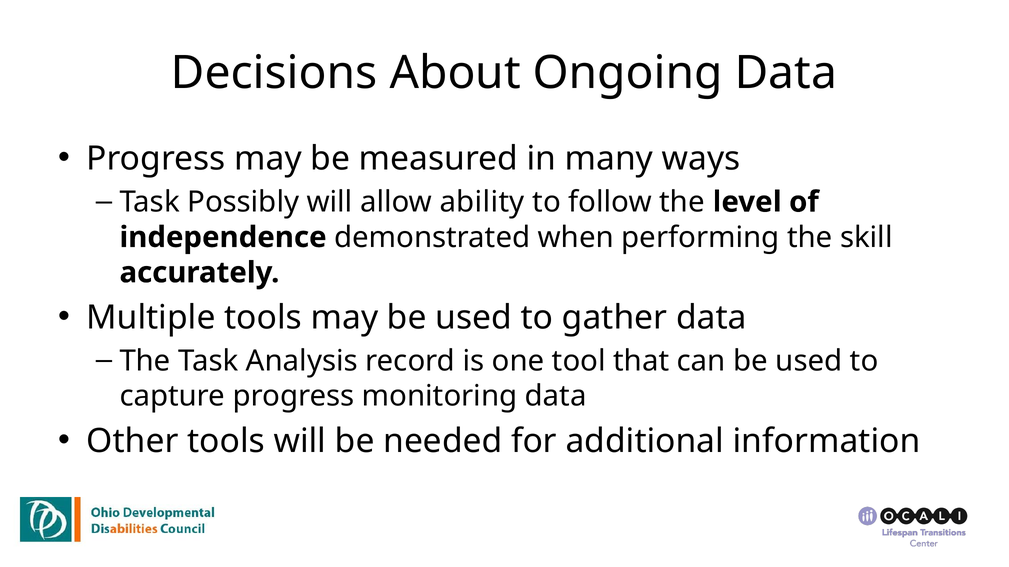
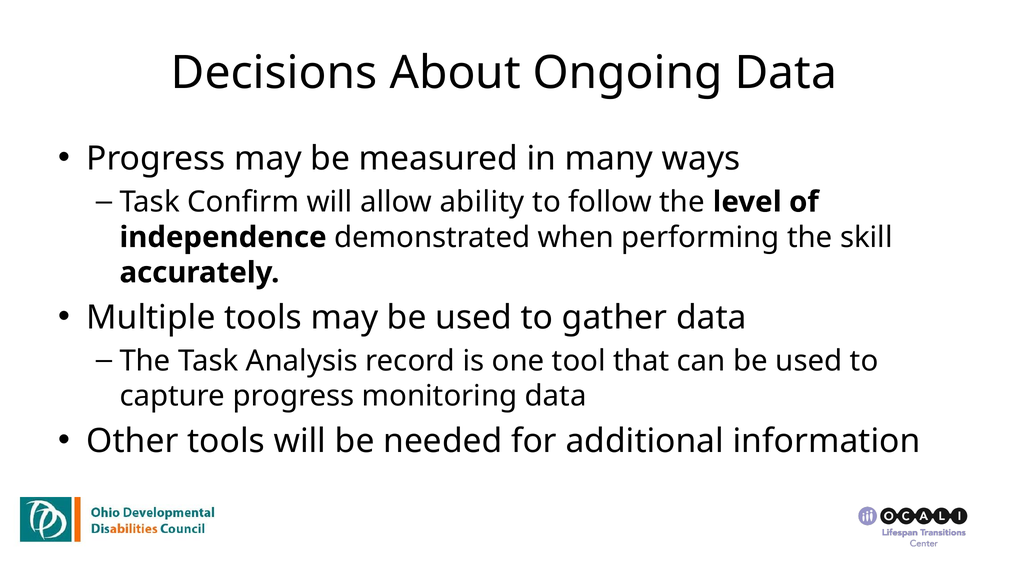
Possibly: Possibly -> Confirm (243, 202)
